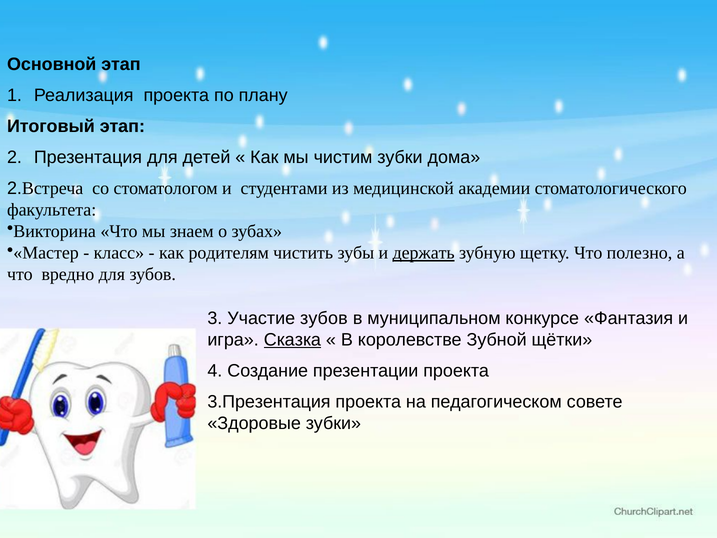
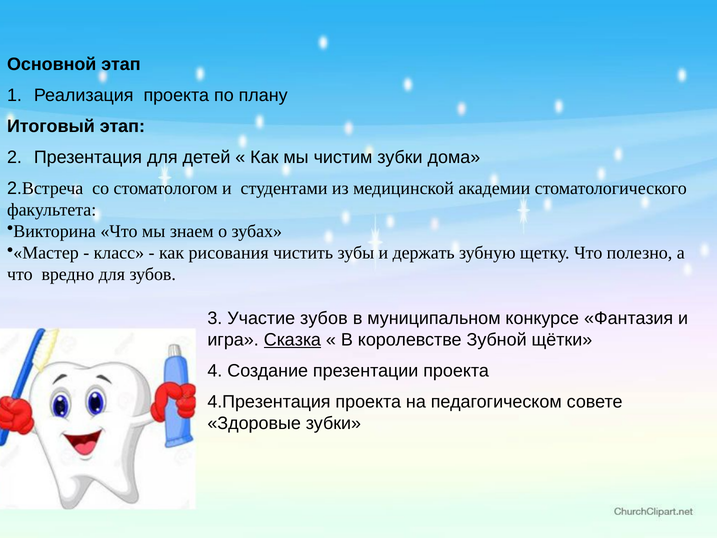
родителям: родителям -> рисования (229, 253)
держать underline: present -> none (424, 253)
3.Презентация: 3.Презентация -> 4.Презентация (269, 402)
